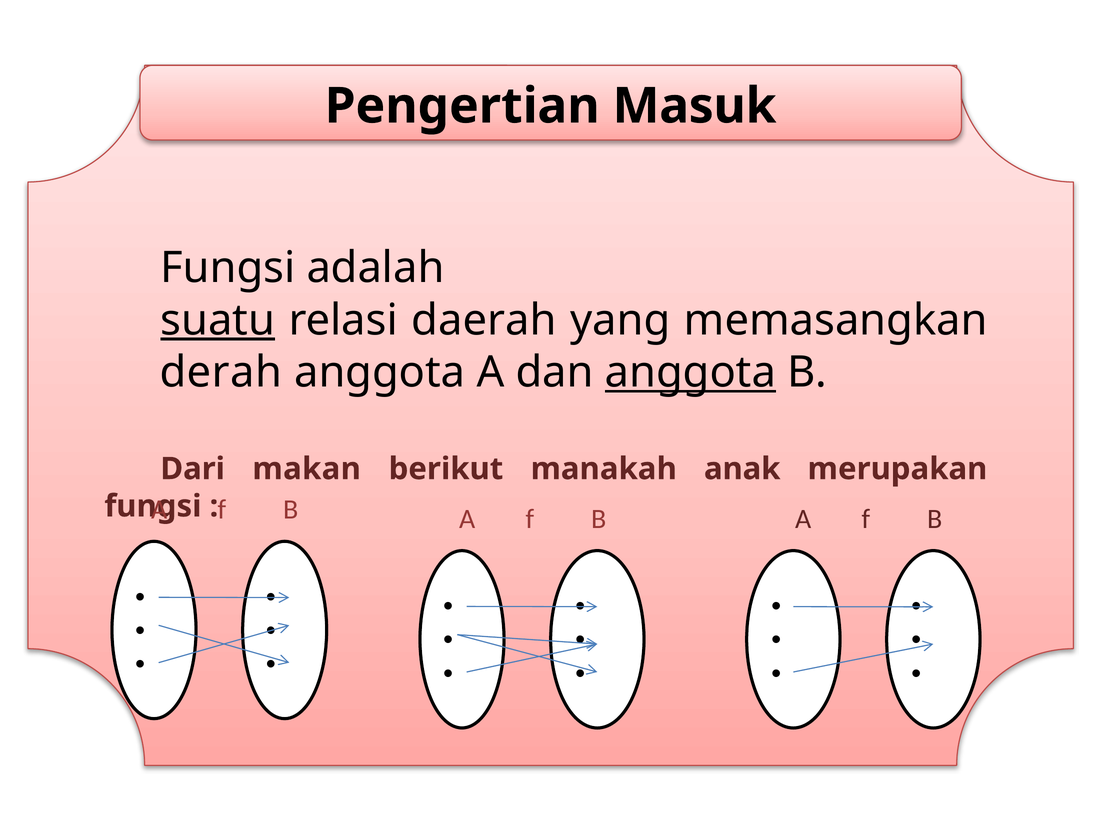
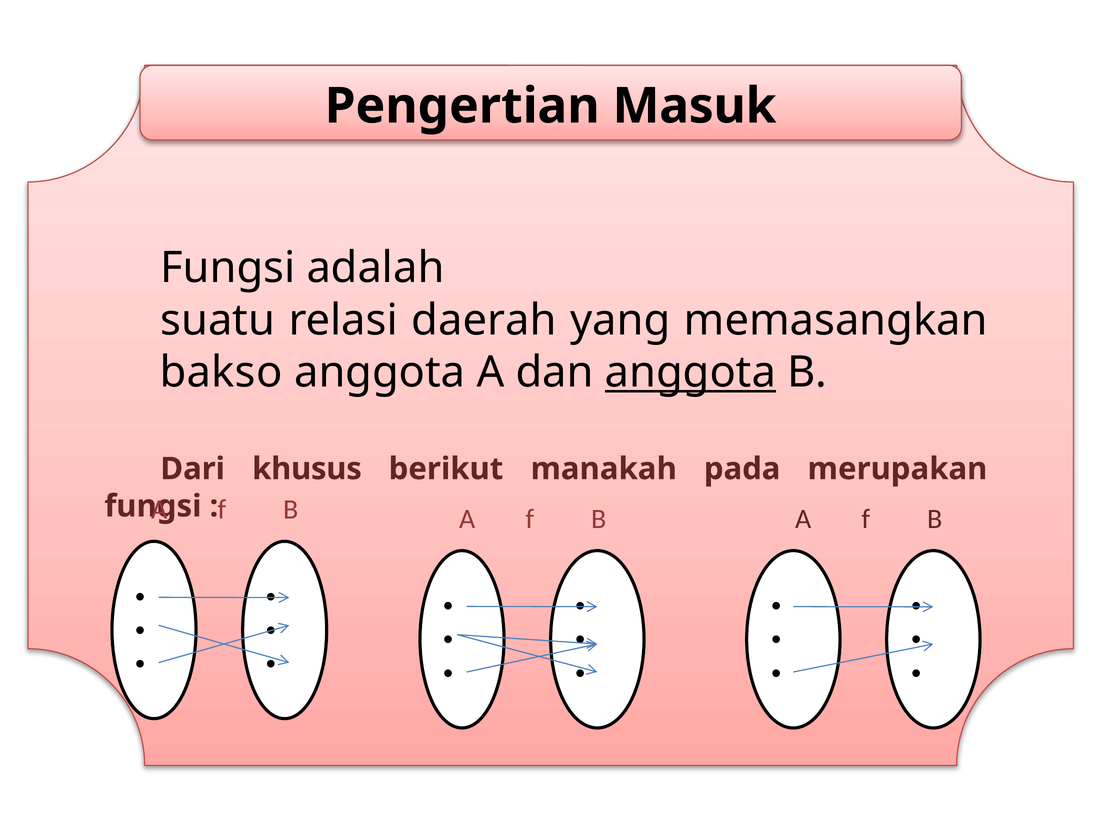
suatu underline: present -> none (218, 320)
derah: derah -> bakso (221, 373)
makan: makan -> khusus (307, 469)
anak: anak -> pada (742, 469)
